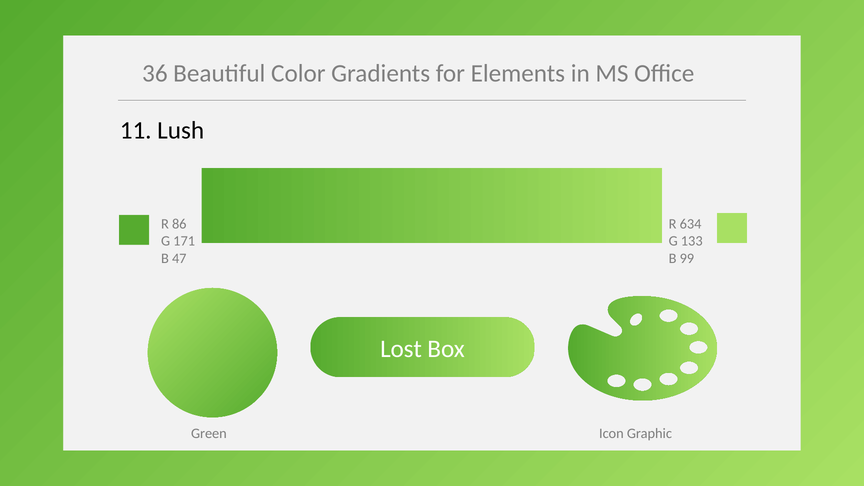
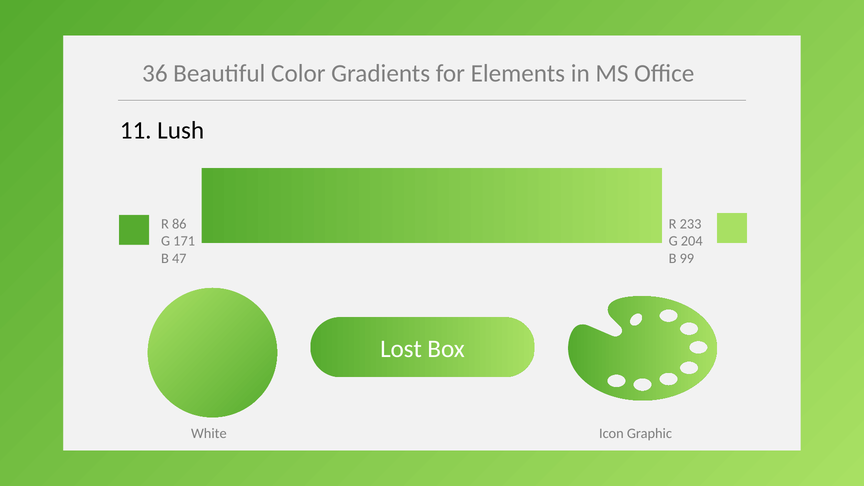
634: 634 -> 233 (691, 224)
133: 133 -> 204 (692, 241)
Green: Green -> White (209, 433)
